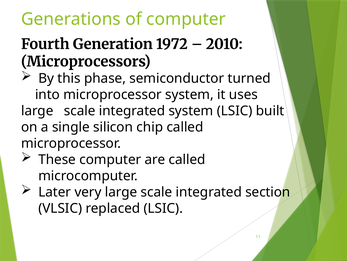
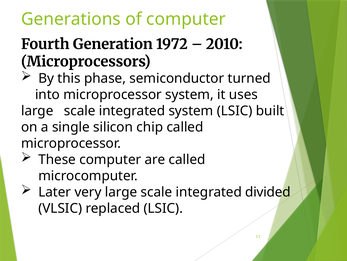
section: section -> divided (268, 192)
